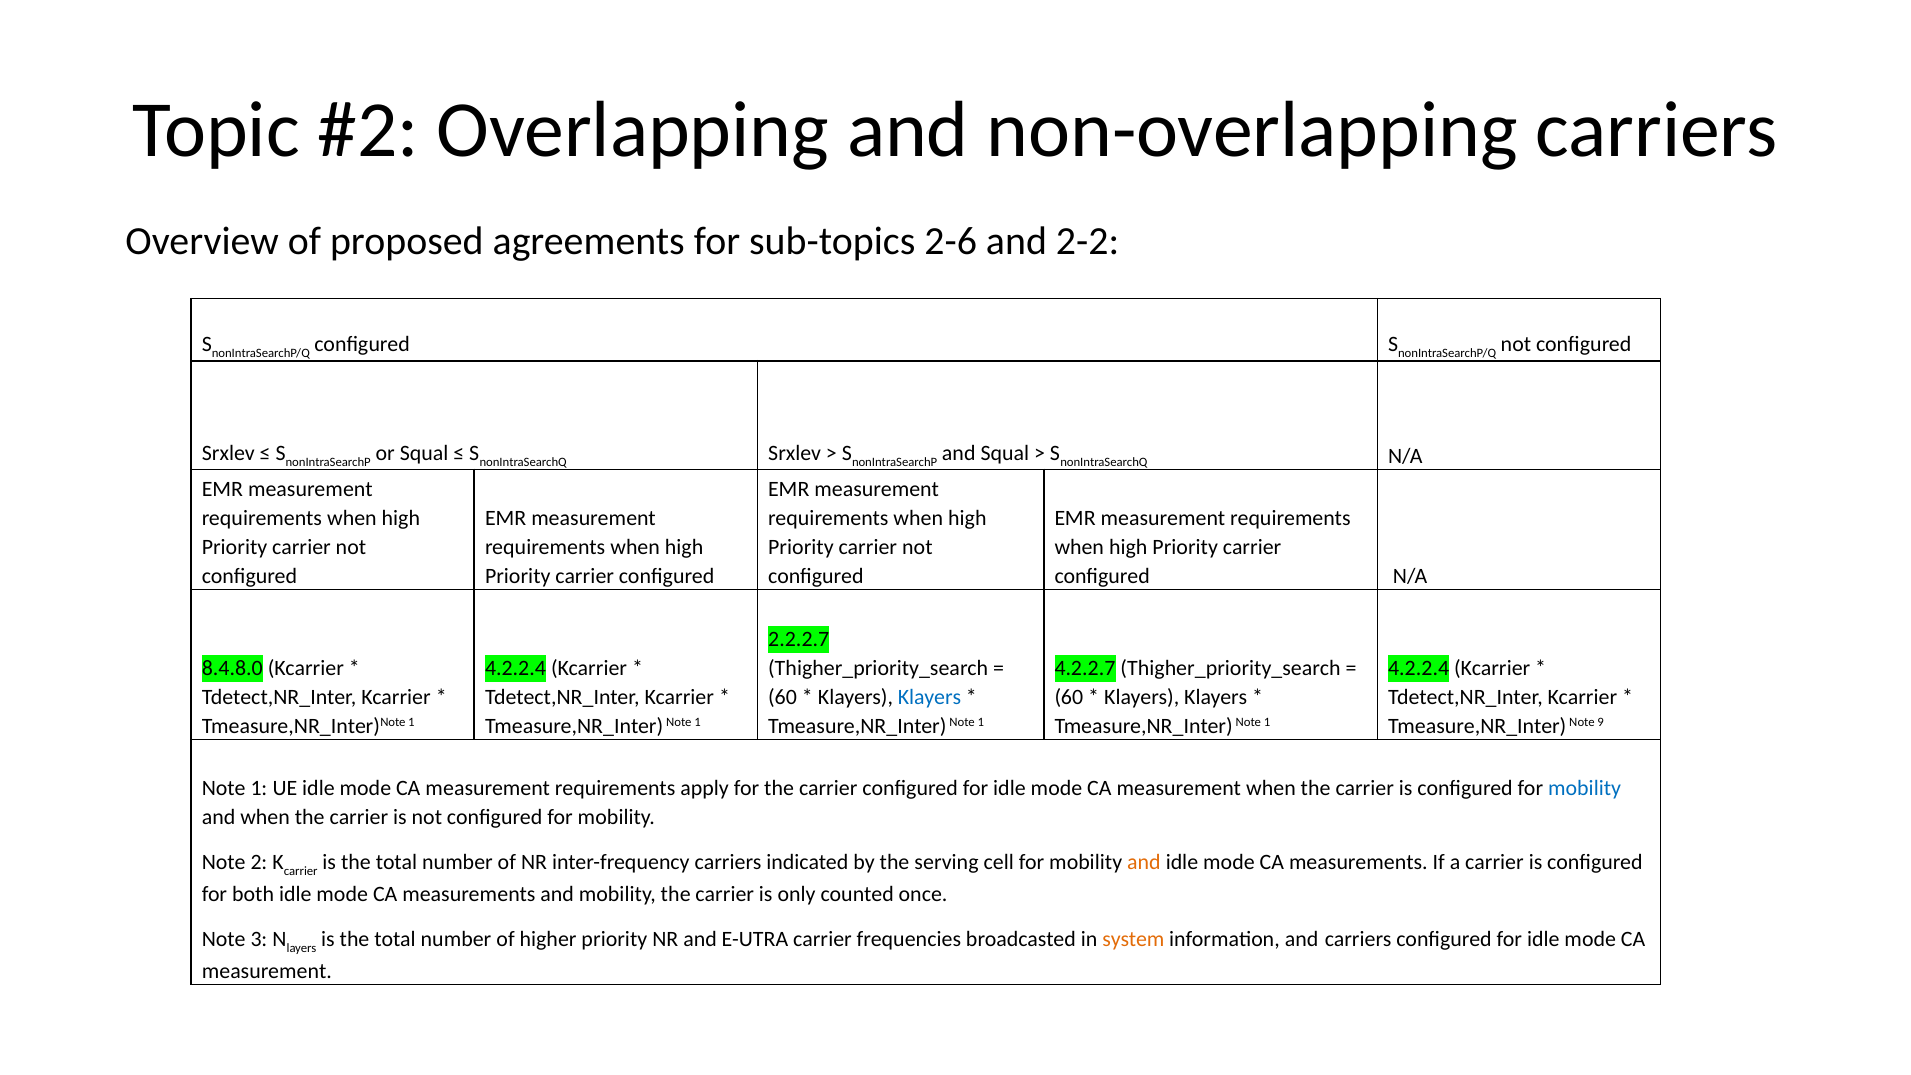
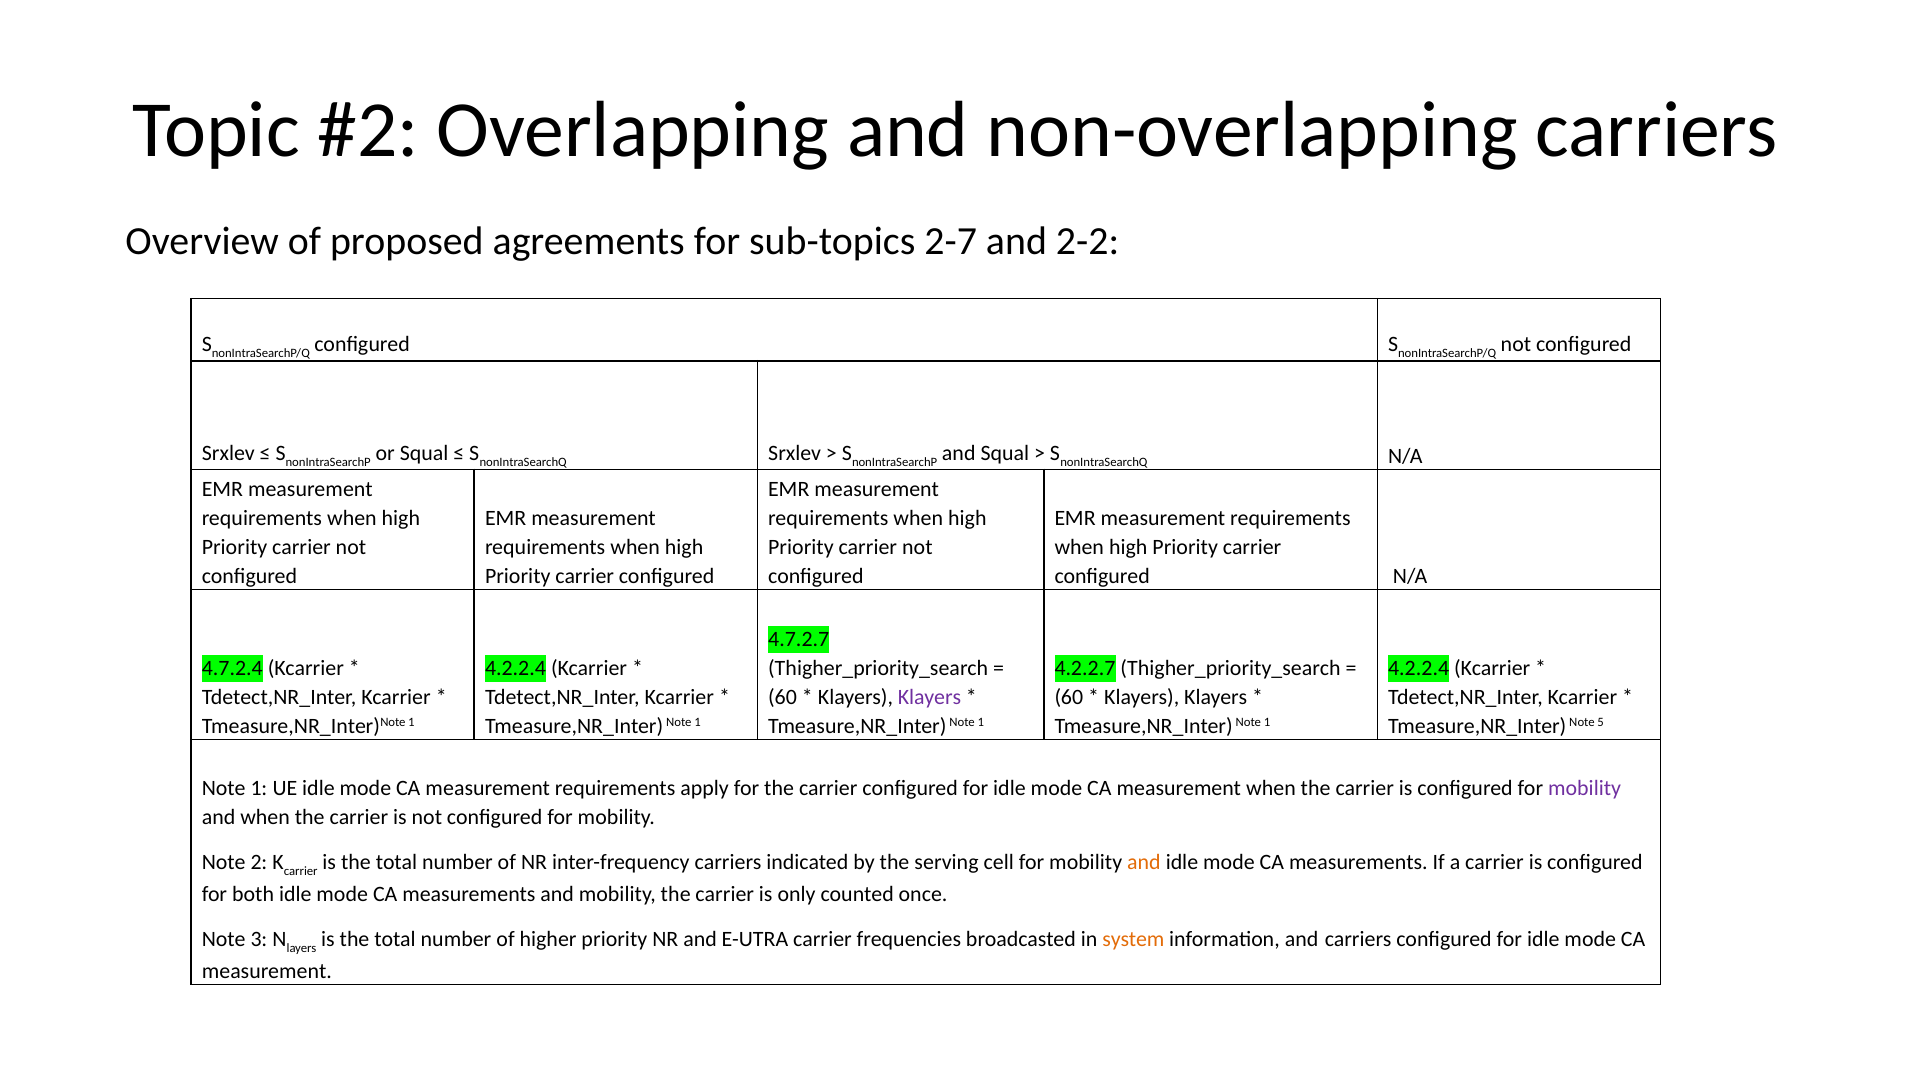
2-6: 2-6 -> 2-7 (951, 241)
2.2.2.7: 2.2.2.7 -> 4.7.2.7 (799, 640)
8.4.8.0: 8.4.8.0 -> 4.7.2.4 (232, 668)
Klayers colour: blue -> purple (930, 697)
9: 9 -> 5 (1601, 723)
mobility colour: blue -> purple (1585, 789)
